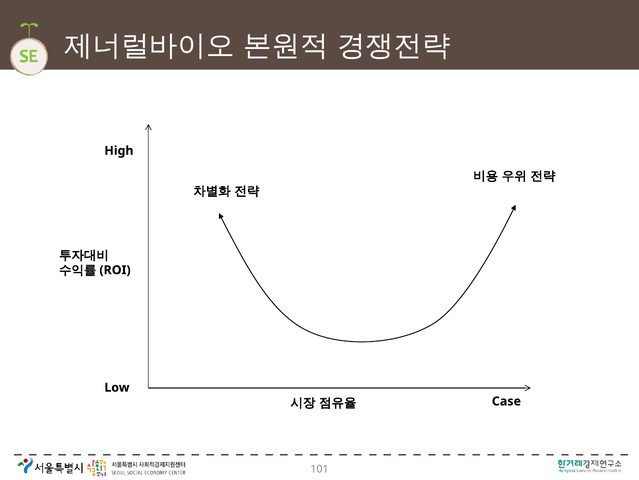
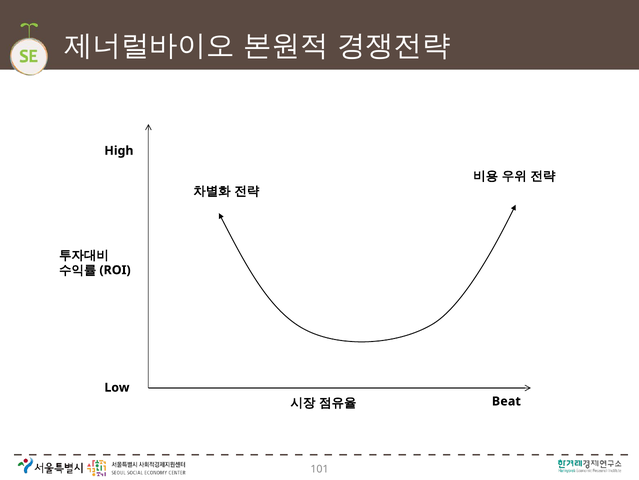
Case: Case -> Beat (506, 401)
